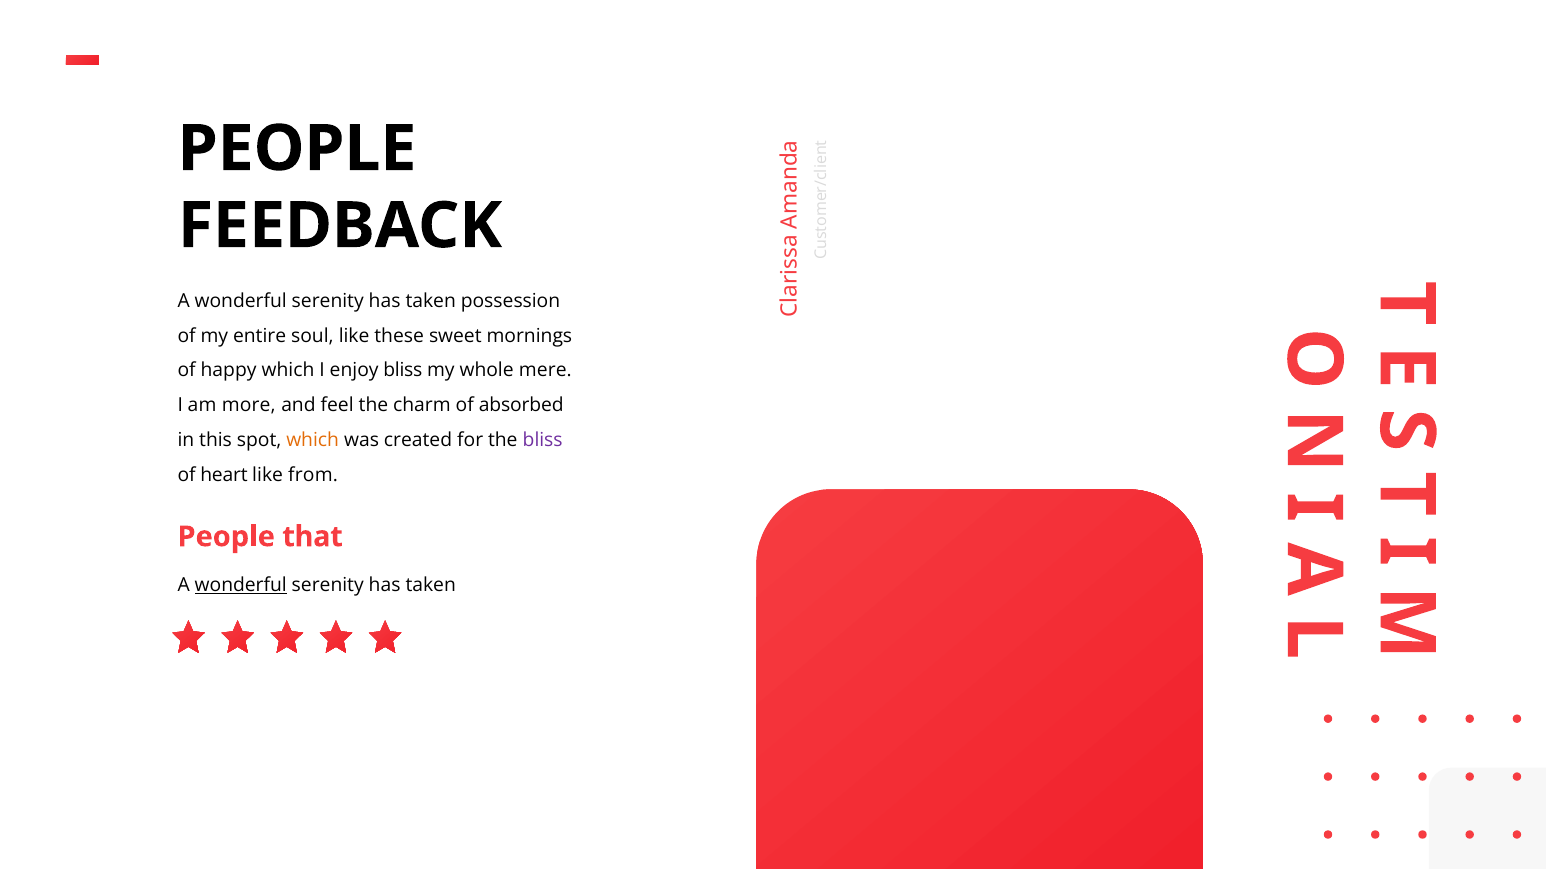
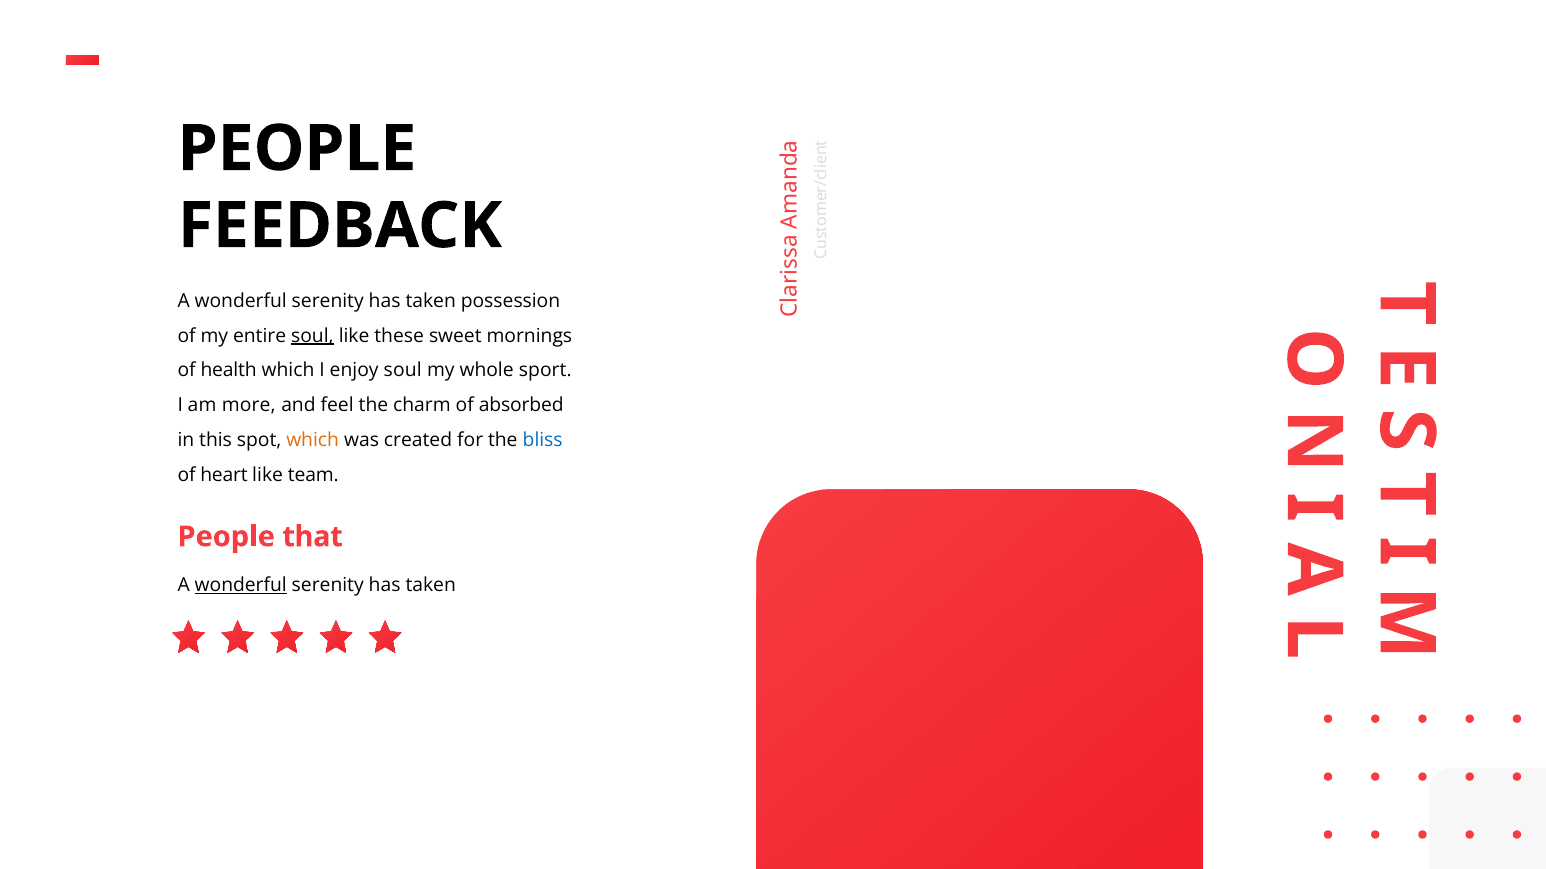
soul underline: none -> present (312, 336)
happy: happy -> health (229, 371)
enjoy bliss: bliss -> soul (403, 371)
mere: mere -> sport (545, 371)
bliss colour: purple -> blue (543, 440)
from: from -> team (313, 475)
